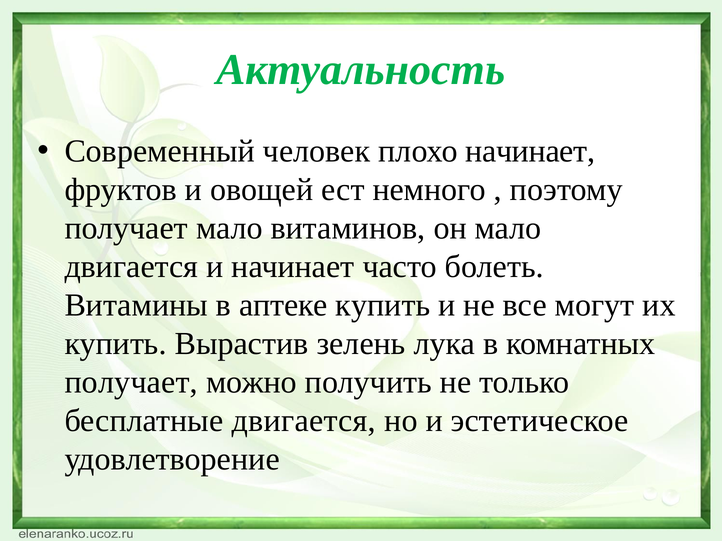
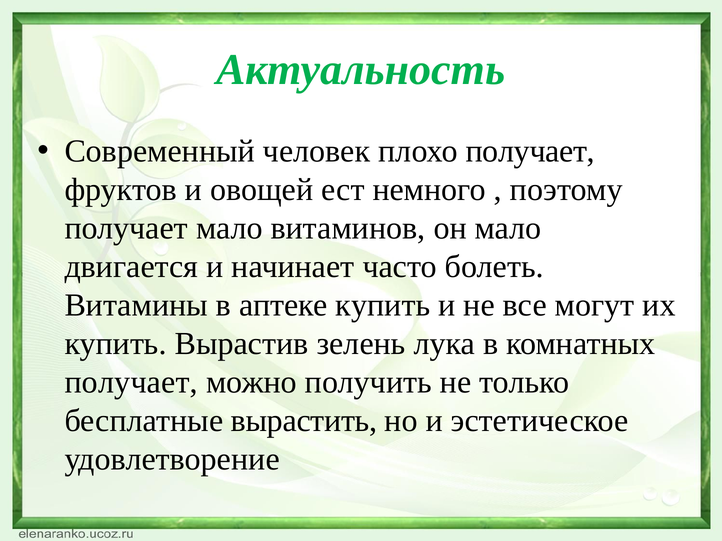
плохо начинает: начинает -> получает (530, 151)
бесплатные двигается: двигается -> вырастить (304, 421)
